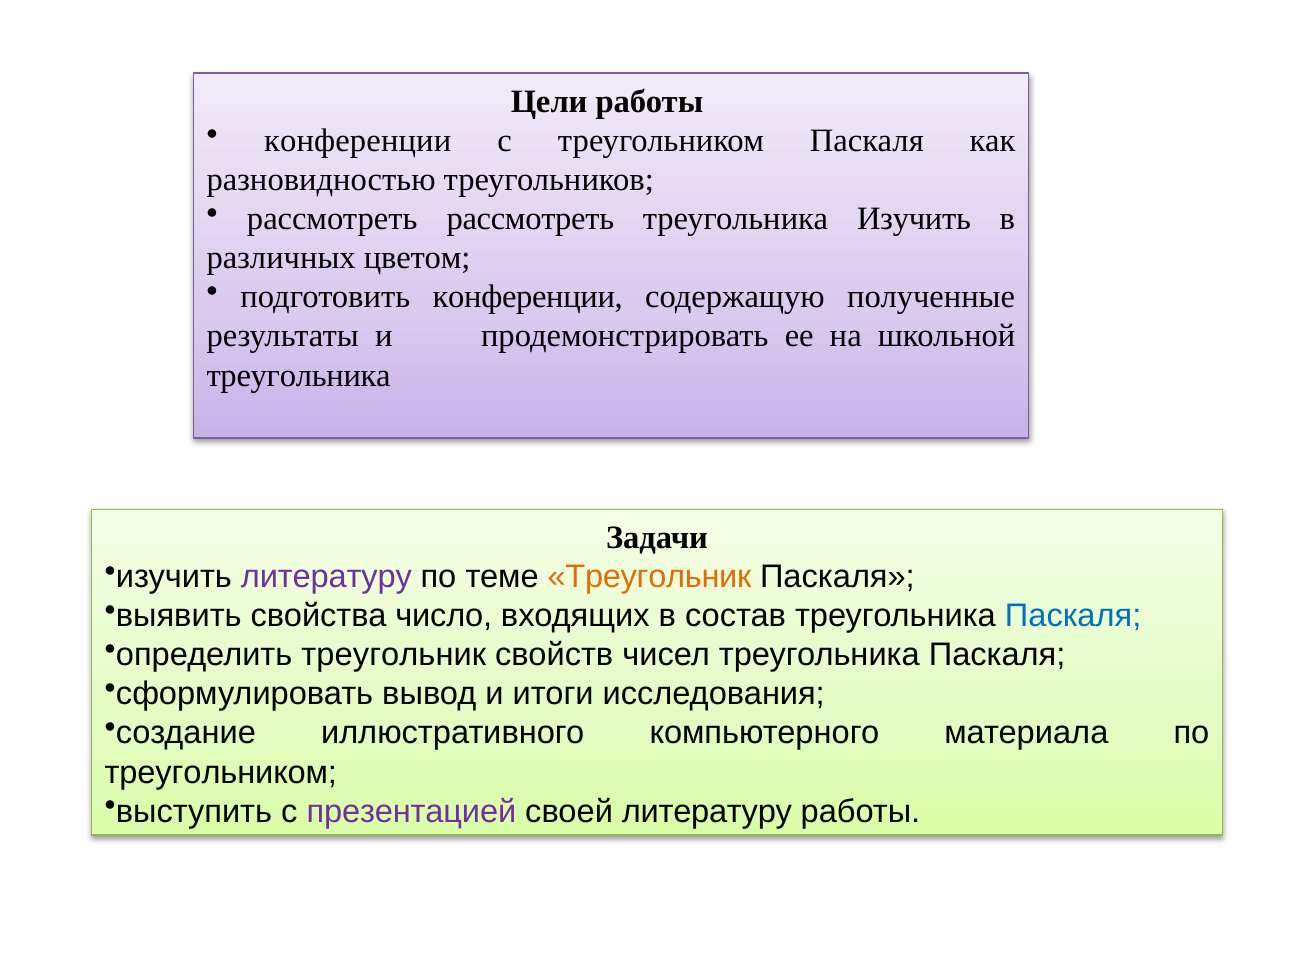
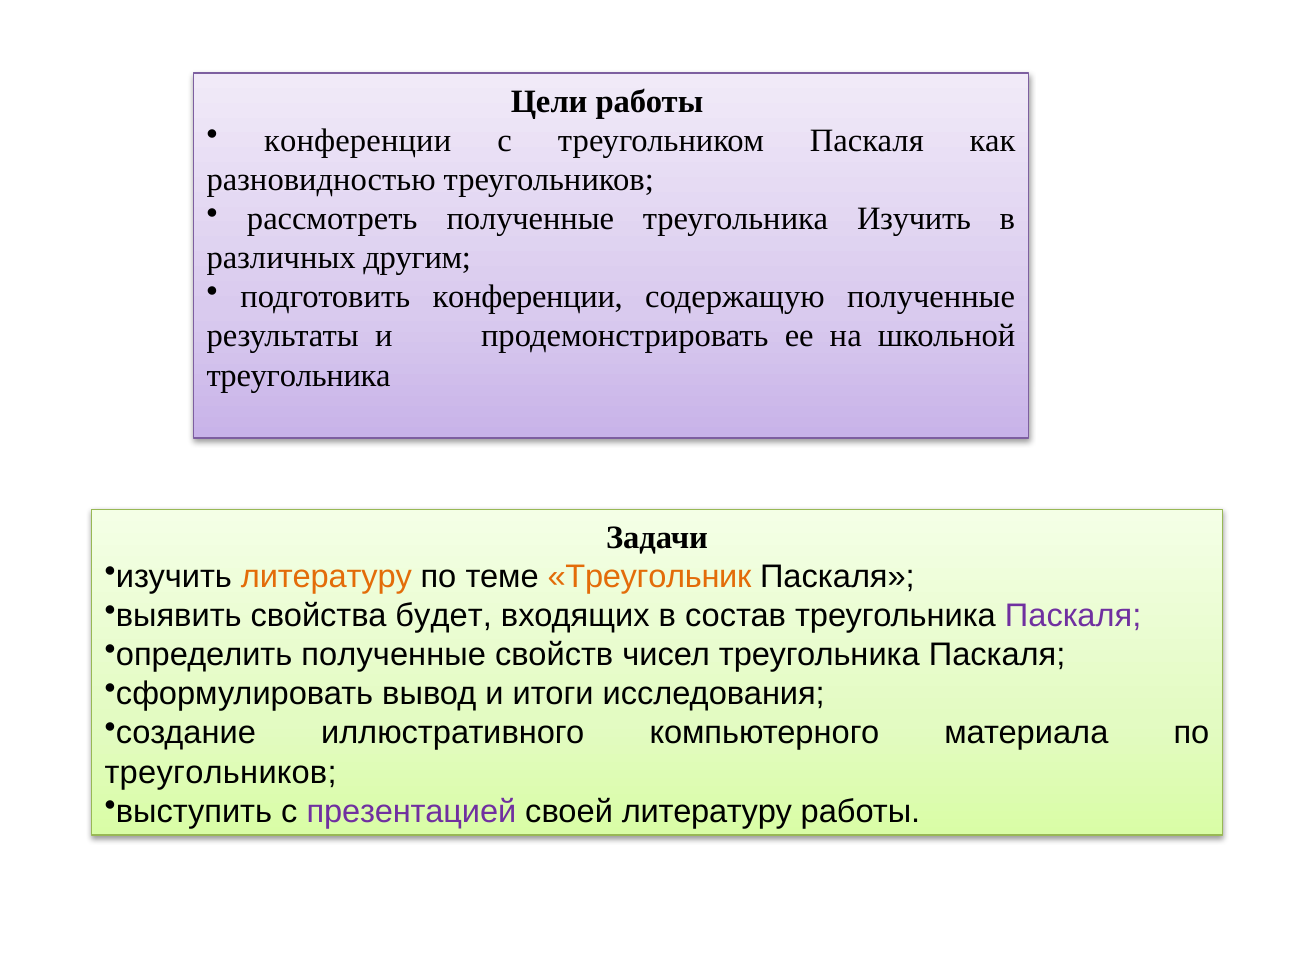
рассмотреть рассмотреть: рассмотреть -> полученные (530, 219)
цветом: цветом -> другим (417, 258)
литературу colour: purple -> orange (326, 577)
число: число -> будет (444, 616)
Паскаля colour: blue -> purple (1073, 616)
определить треугольник: треугольник -> полученные (394, 655)
треугольником: треугольником -> треугольников (221, 772)
